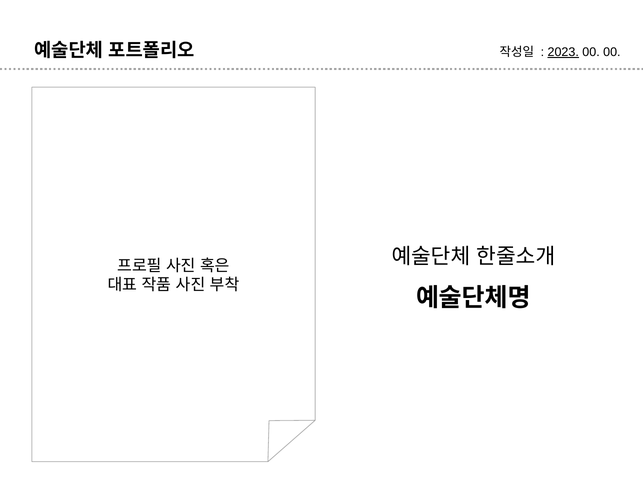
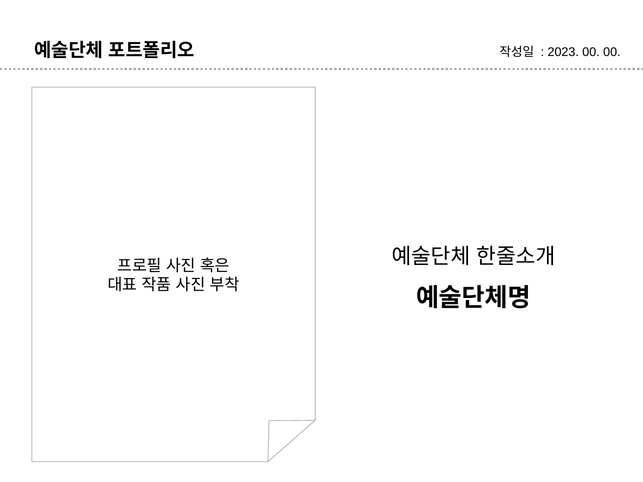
2023 underline: present -> none (563, 52)
